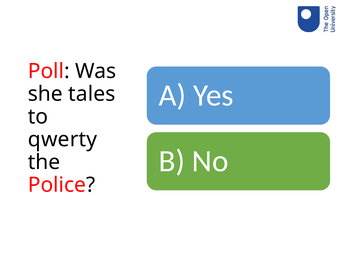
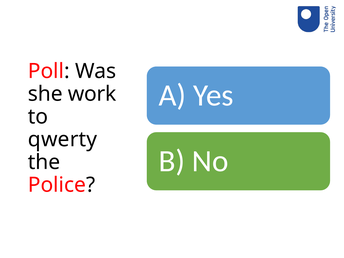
tales: tales -> work (92, 94)
